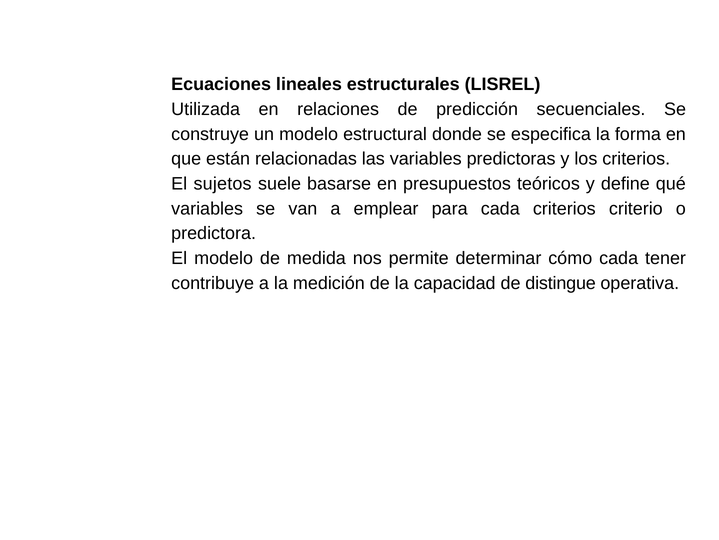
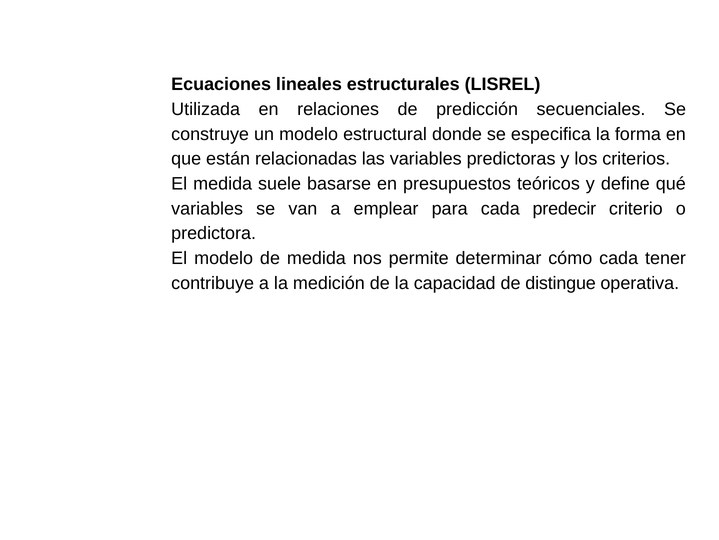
El sujetos: sujetos -> medida (223, 184)
cada criterios: criterios -> predecir (564, 208)
